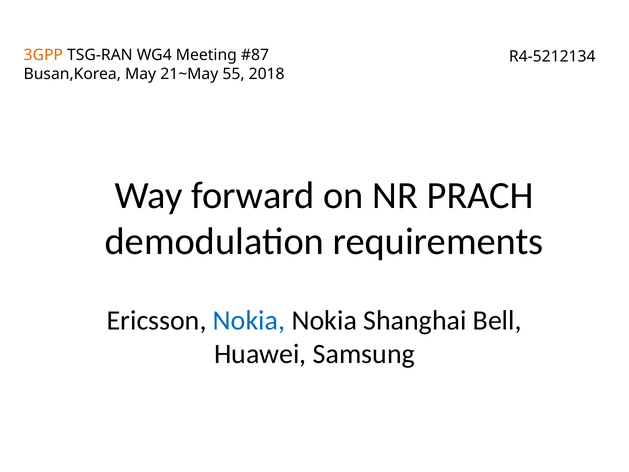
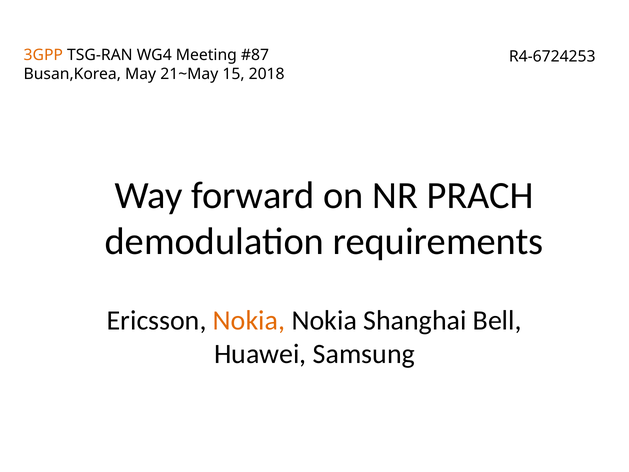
R4-5212134: R4-5212134 -> R4-6724253 (552, 56)
55: 55 -> 15 (233, 74)
Nokia colour: blue -> orange (249, 320)
